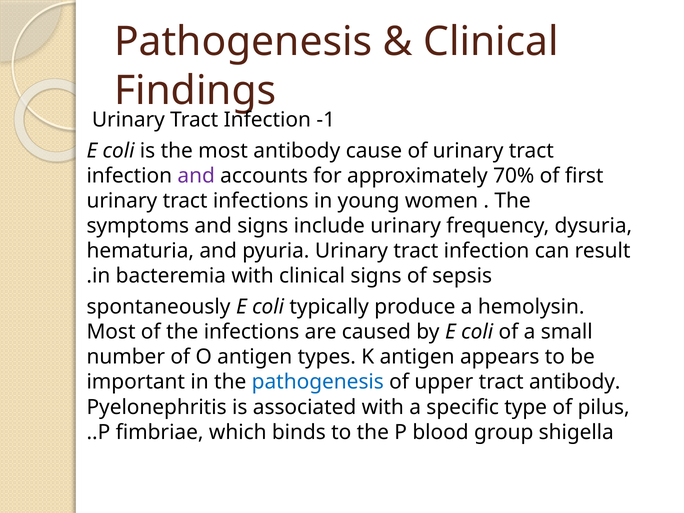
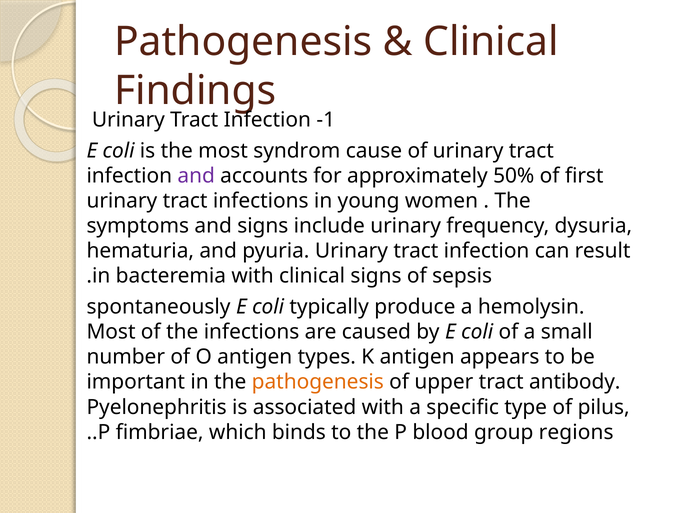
most antibody: antibody -> syndrom (297, 151)
70%: 70% -> 50% (514, 176)
pathogenesis colour: blue -> orange (318, 382)
shigella: shigella -> regions (576, 432)
